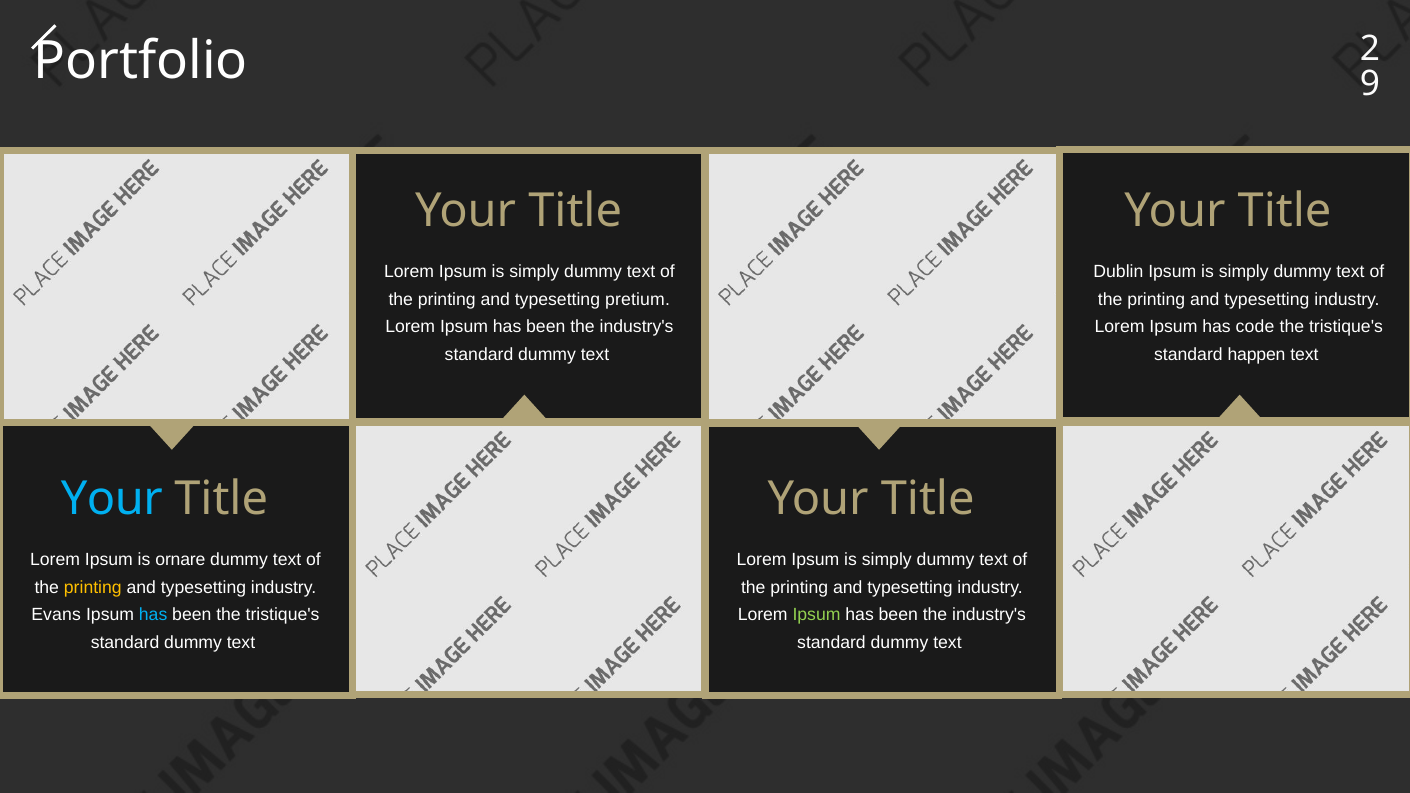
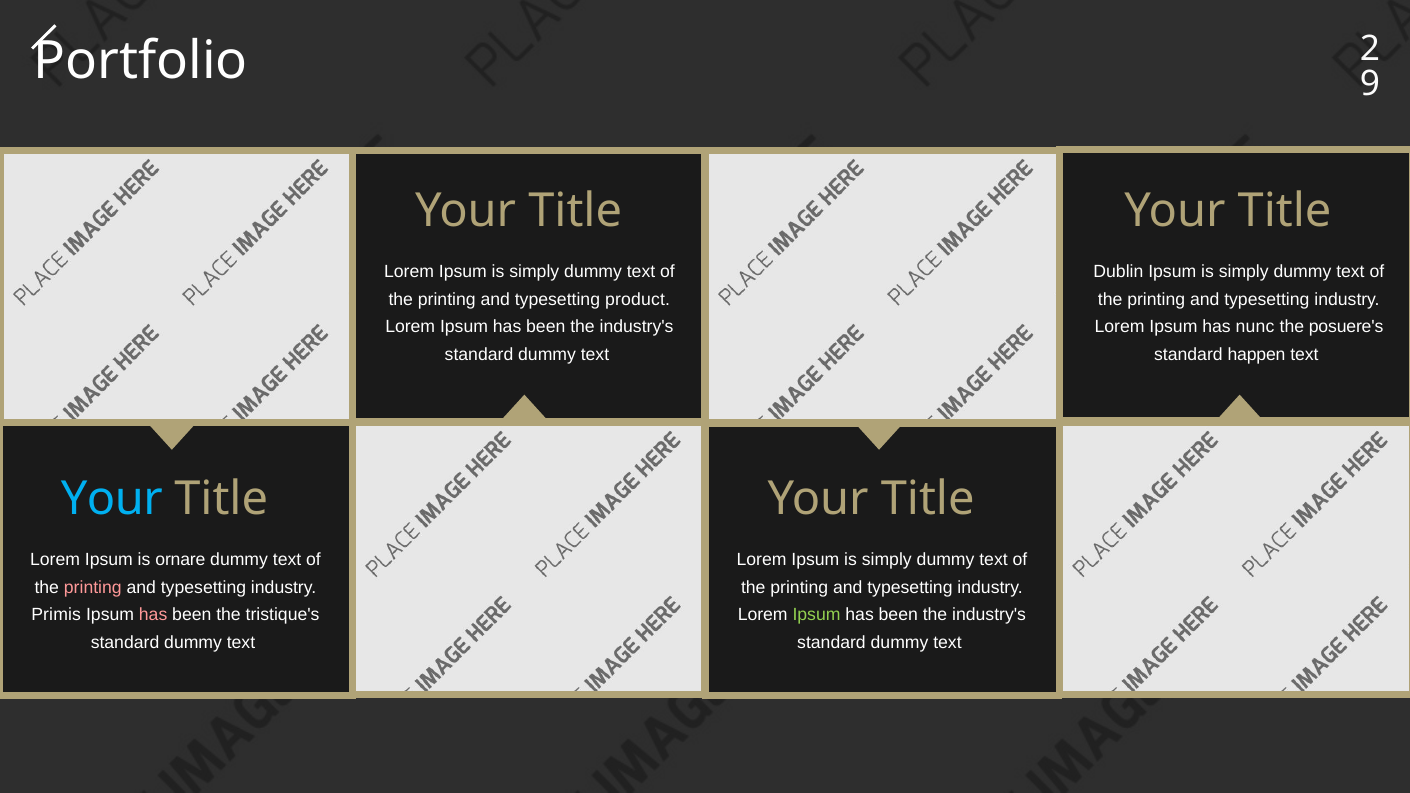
pretium: pretium -> product (637, 300)
code: code -> nunc (1255, 327)
tristique's: tristique's -> posuere's (1346, 327)
printing colour: yellow -> pink (93, 588)
Evans: Evans -> Primis (56, 615)
has colour: light blue -> pink (153, 615)
